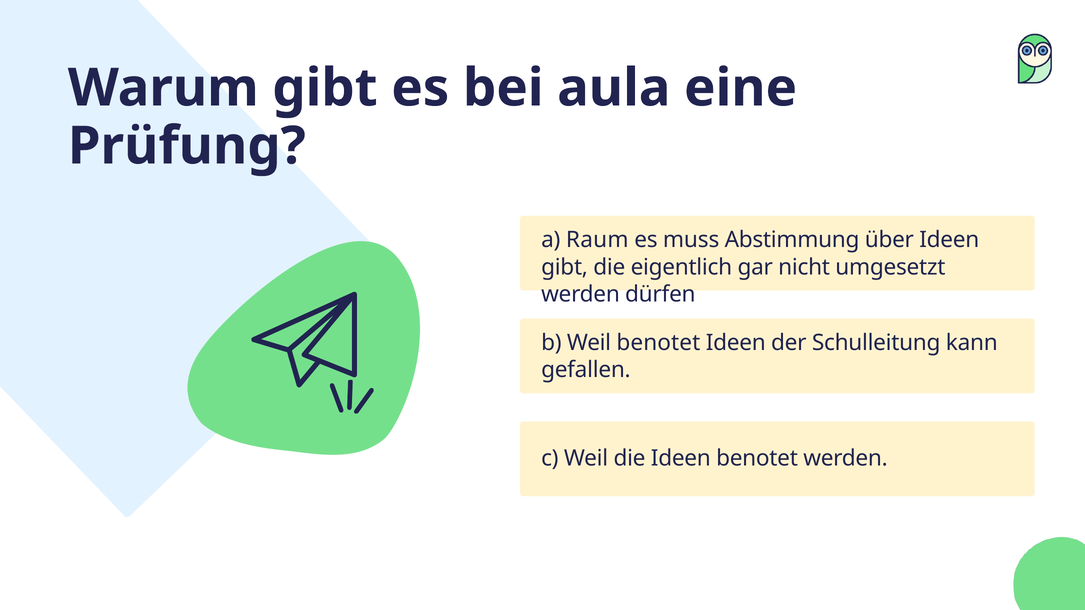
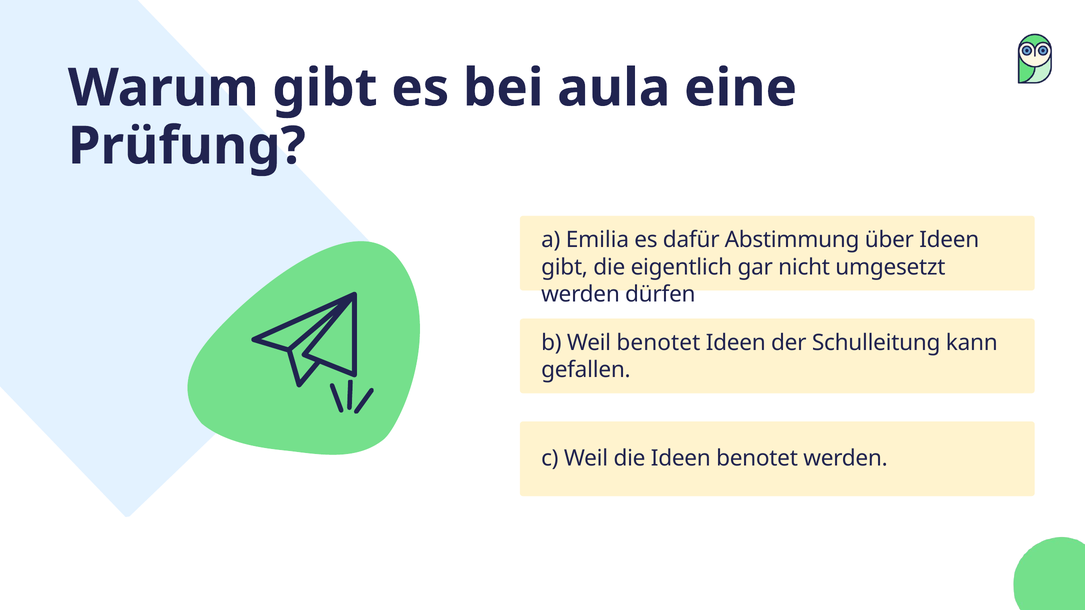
Raum: Raum -> Emilia (597, 240)
muss: muss -> dafür (691, 240)
